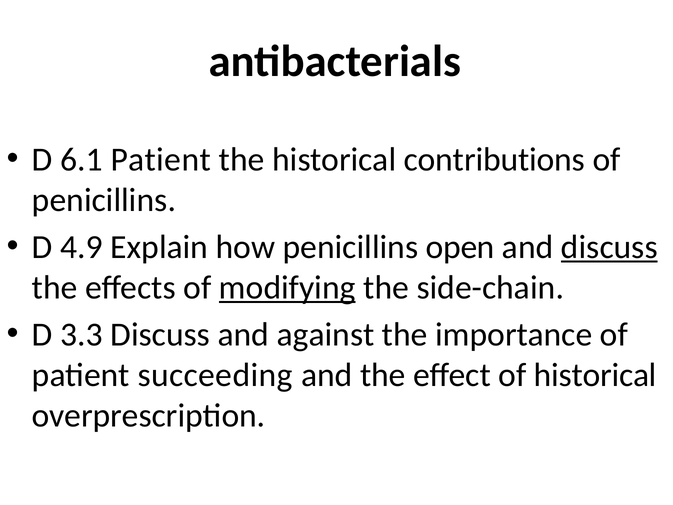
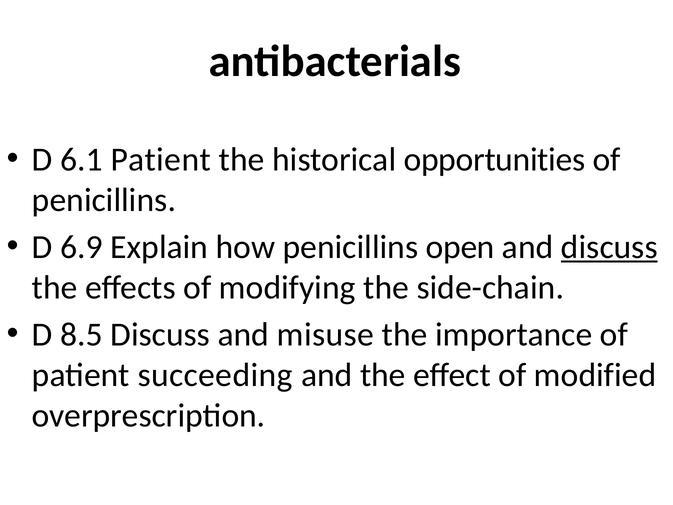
contributions: contributions -> opportunities (495, 159)
4.9: 4.9 -> 6.9 (81, 247)
modifying underline: present -> none (287, 287)
3.3: 3.3 -> 8.5 (81, 334)
against: against -> misuse (325, 334)
of historical: historical -> modified (595, 375)
